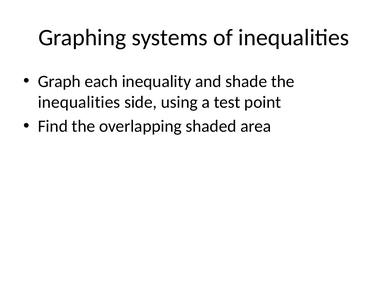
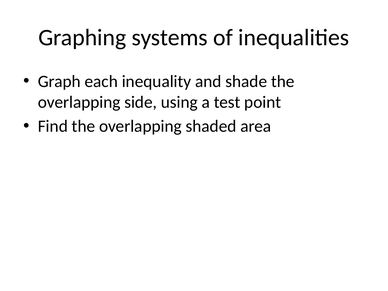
inequalities: inequalities -> overlapping (79, 102)
